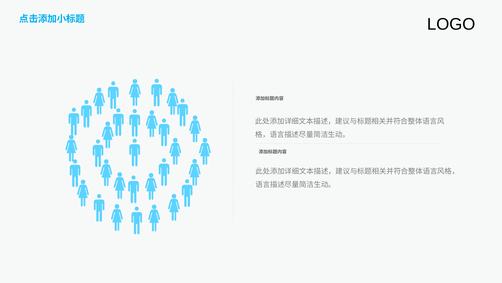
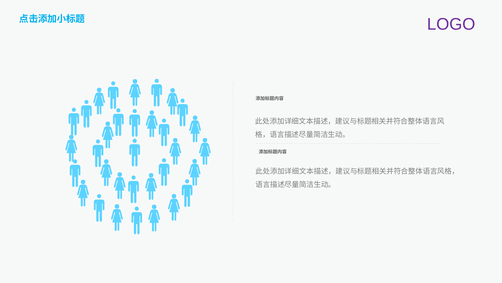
LOGO colour: black -> purple (451, 24)
